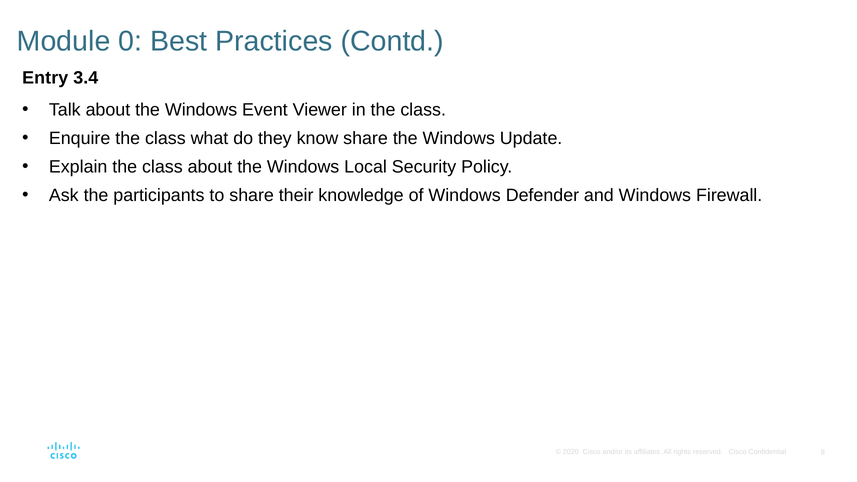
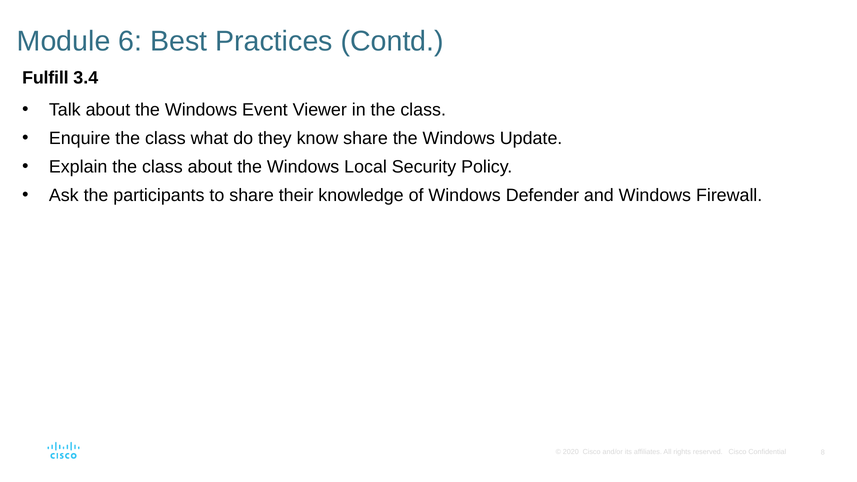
0: 0 -> 6 (130, 41)
Entry: Entry -> Fulfill (45, 78)
